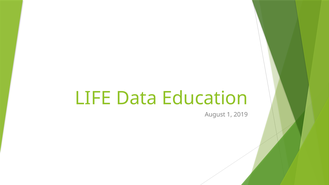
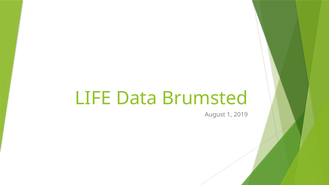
Education: Education -> Brumsted (205, 98)
